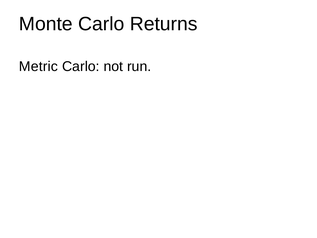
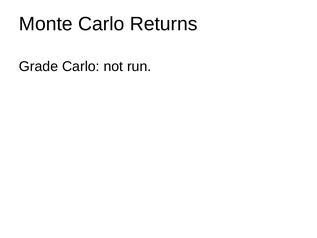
Metric: Metric -> Grade (39, 66)
